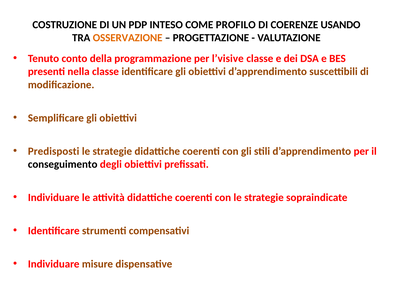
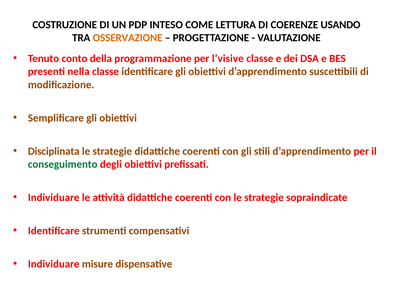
PROFILO: PROFILO -> LETTURA (236, 25)
Predisposti: Predisposti -> Disciplinata (54, 151)
conseguimento colour: black -> green (63, 164)
